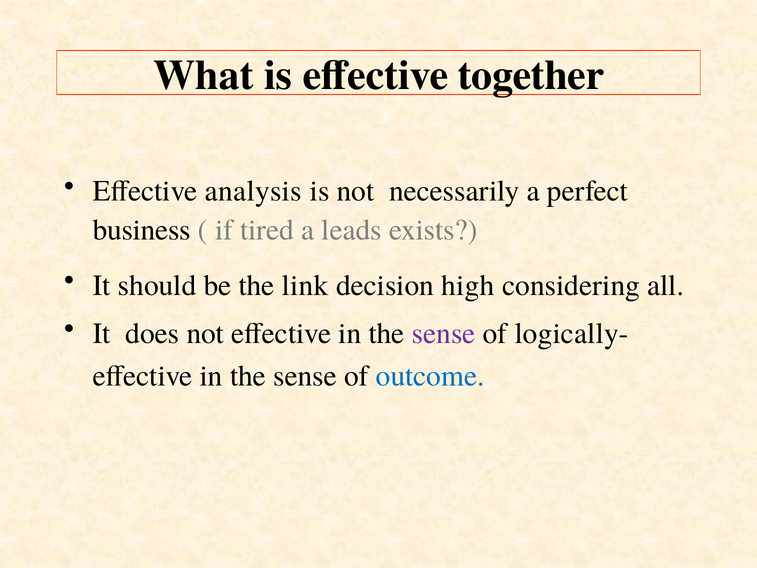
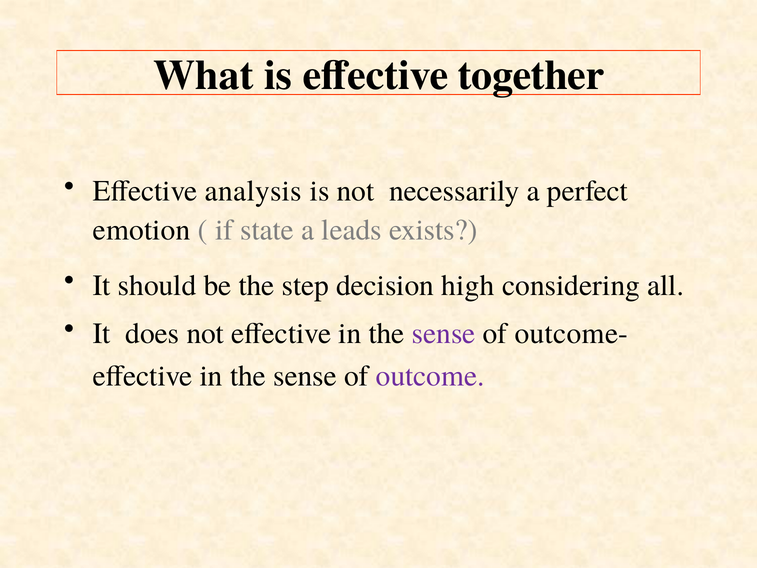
business: business -> emotion (142, 230)
tired: tired -> state (267, 230)
link: link -> step (305, 285)
logically-: logically- -> outcome- (572, 334)
outcome colour: blue -> purple (430, 376)
